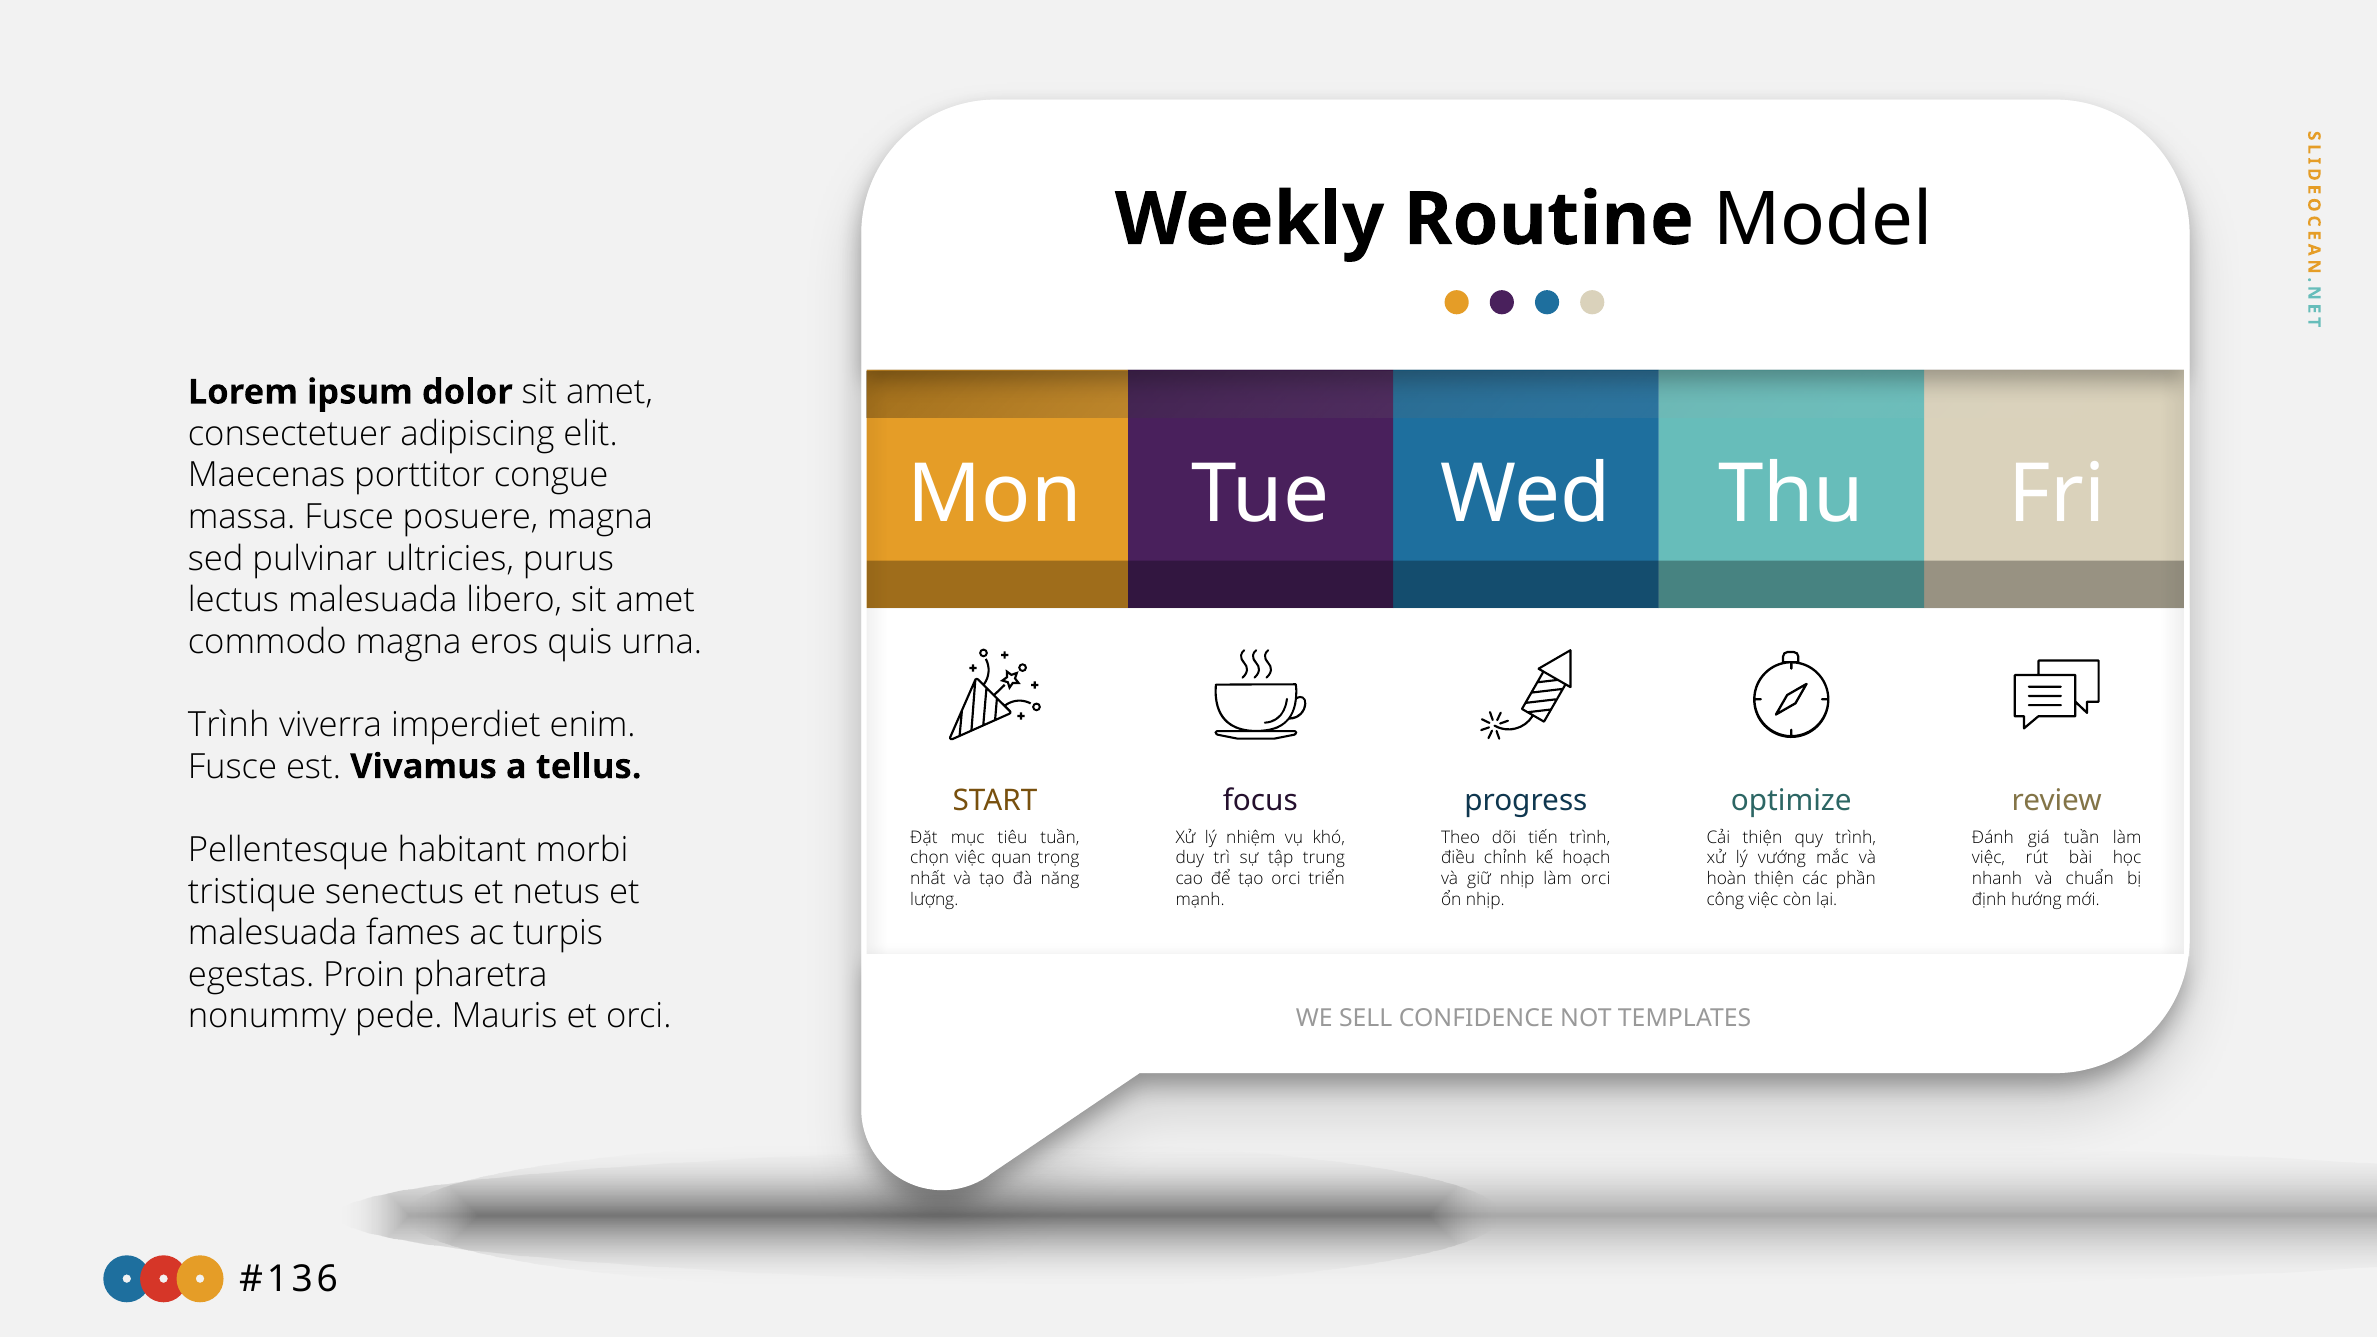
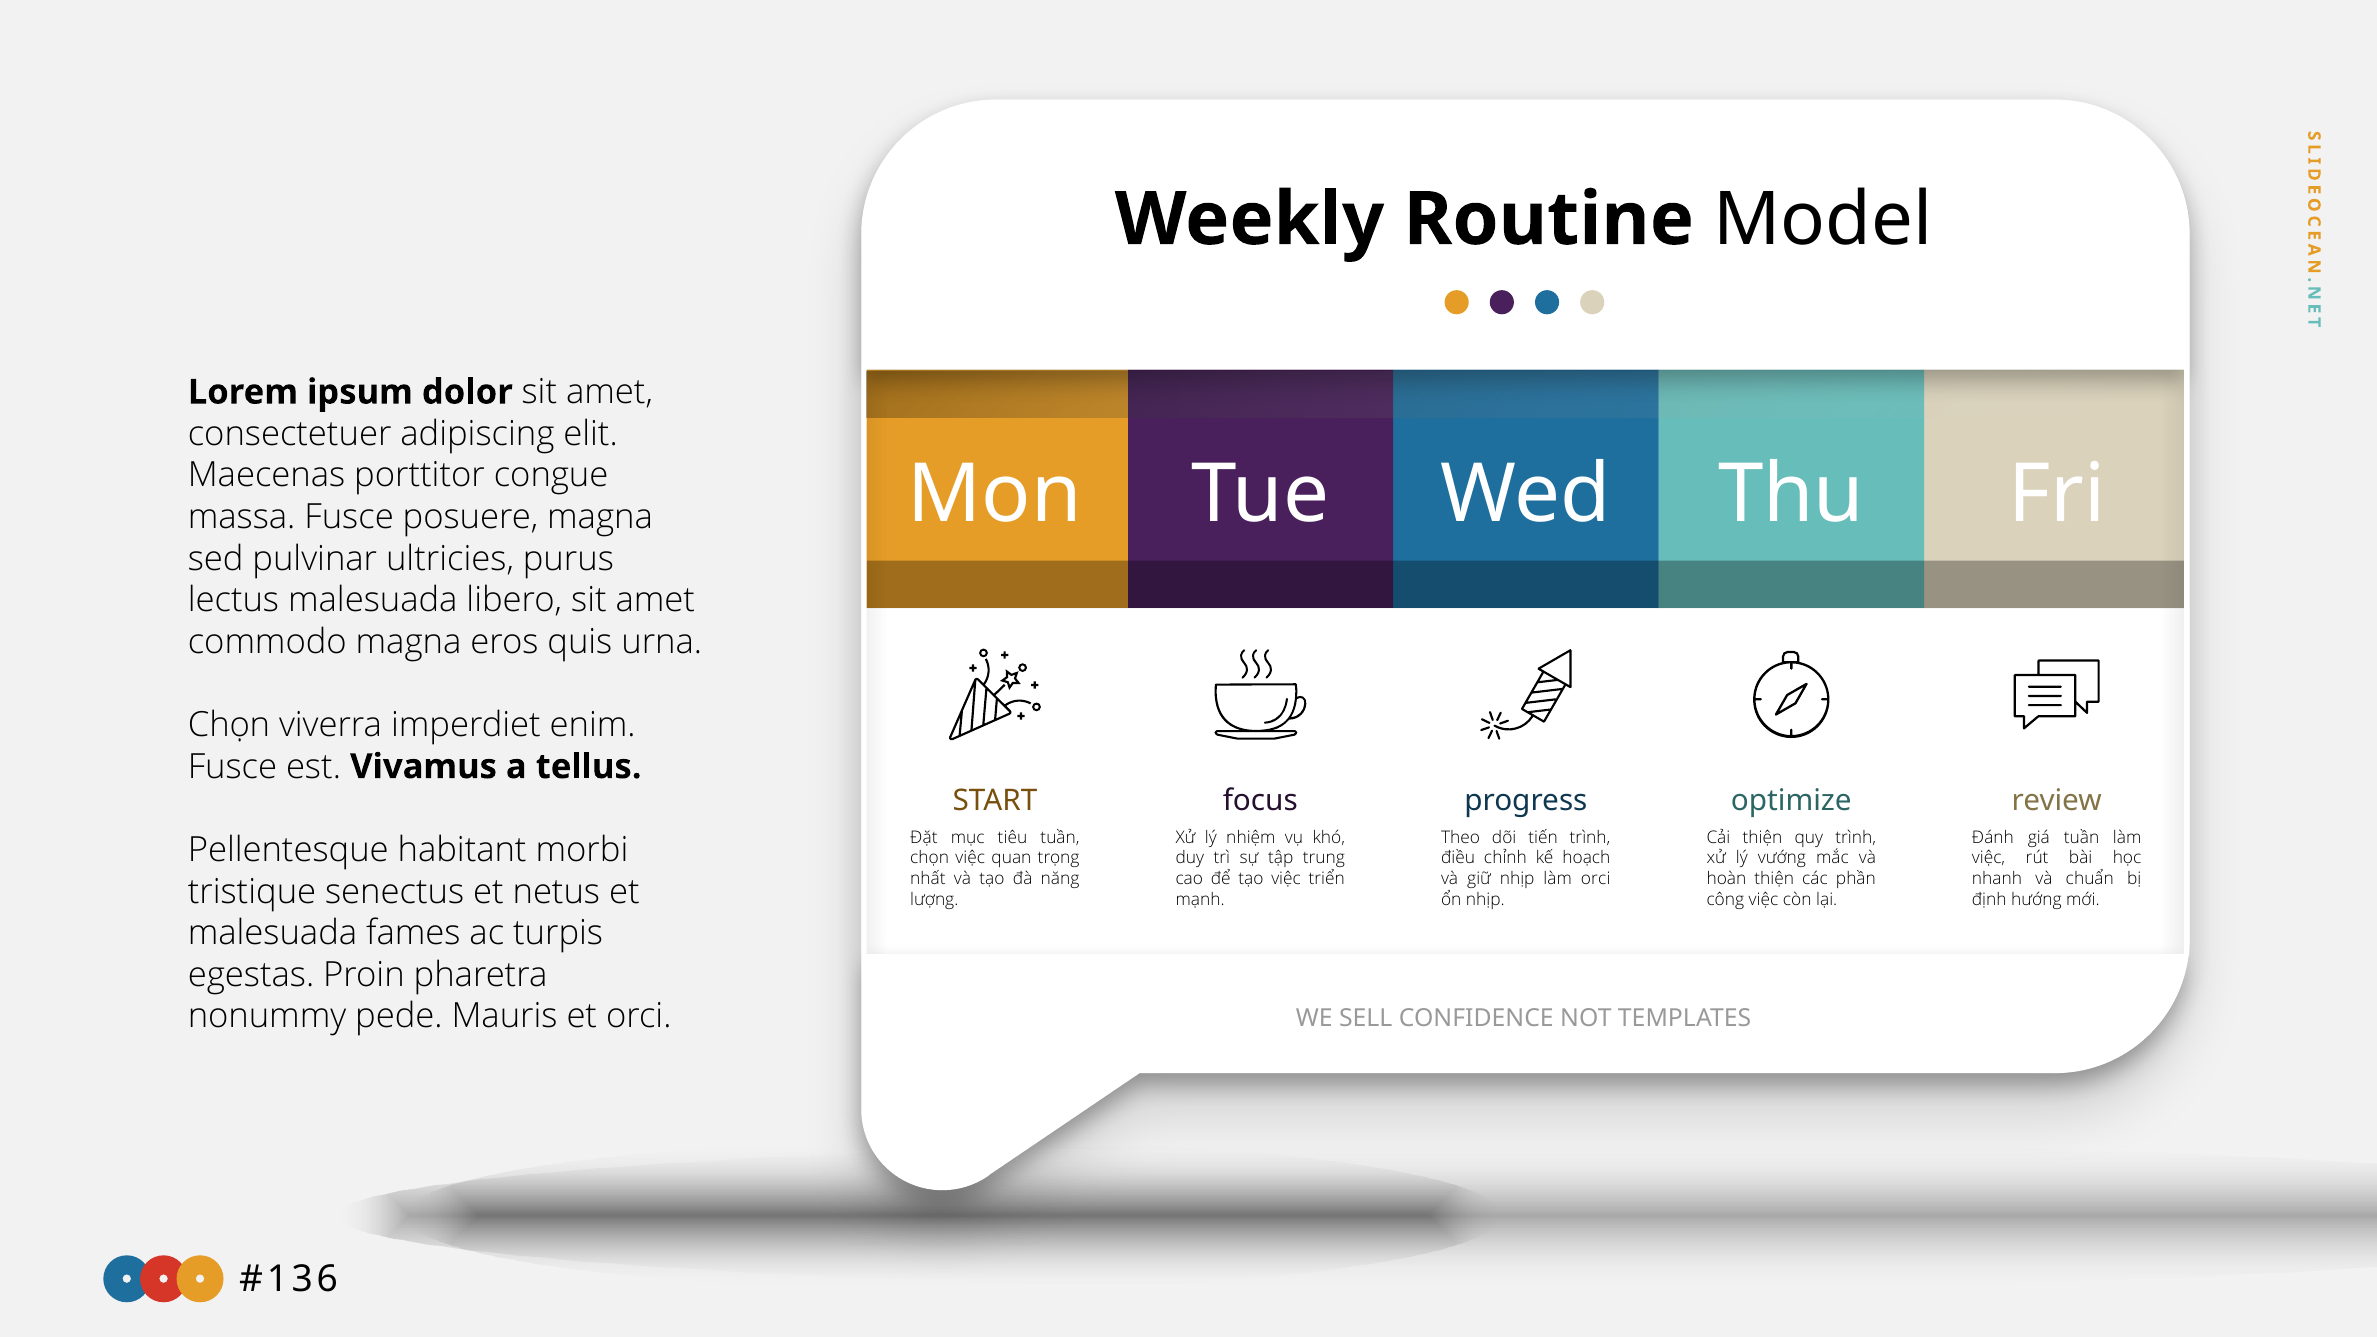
Trình: Trình -> Chọn (229, 725)
tạo orci: orci -> việc (1286, 879)
